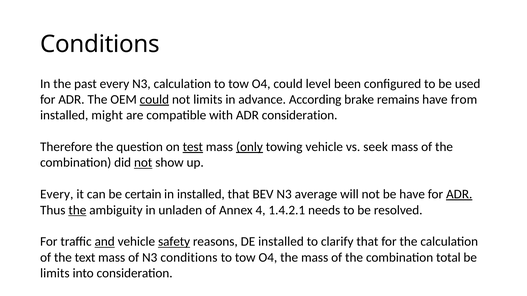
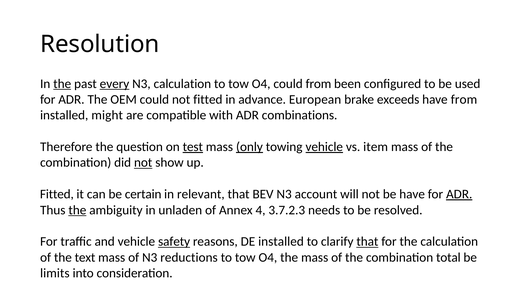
Conditions: Conditions -> Resolution (100, 44)
the underline: none -> present (62, 84)
every underline: none -> present (114, 84)
could level: level -> from (318, 84)
could underline: present -> none (154, 100)
not limits: limits -> fitted (208, 100)
According: According -> European (315, 100)
remains: remains -> exceeds (398, 100)
ADR consideration: consideration -> combinations (300, 115)
vehicle underline: none -> present (324, 147)
seek: seek -> item (376, 147)
Every: Every -> Fitted (57, 195)
in installed: installed -> relevant (201, 195)
average: average -> account (316, 195)
1.4.2.1: 1.4.2.1 -> 3.7.2.3 (287, 210)
and underline: present -> none (105, 242)
that underline: none -> present (367, 242)
N3 conditions: conditions -> reductions (189, 258)
